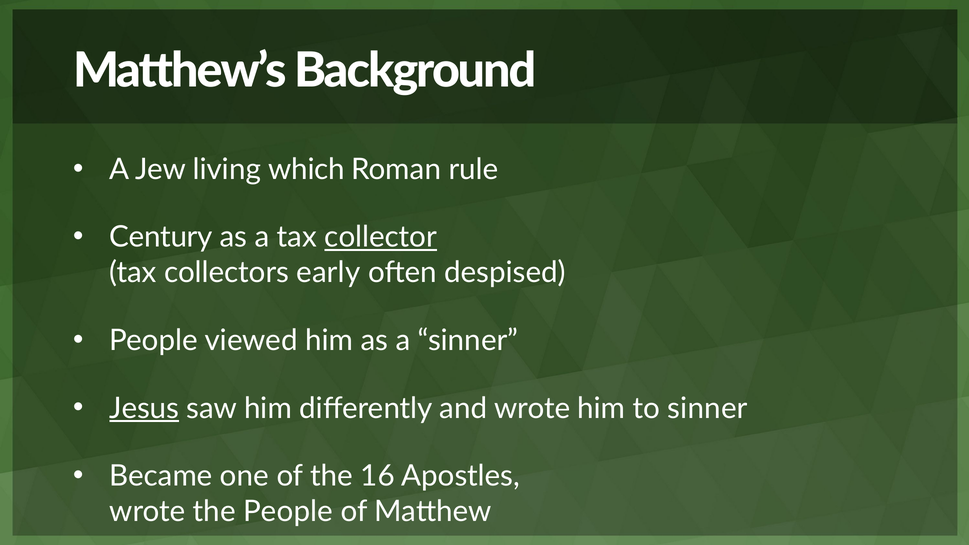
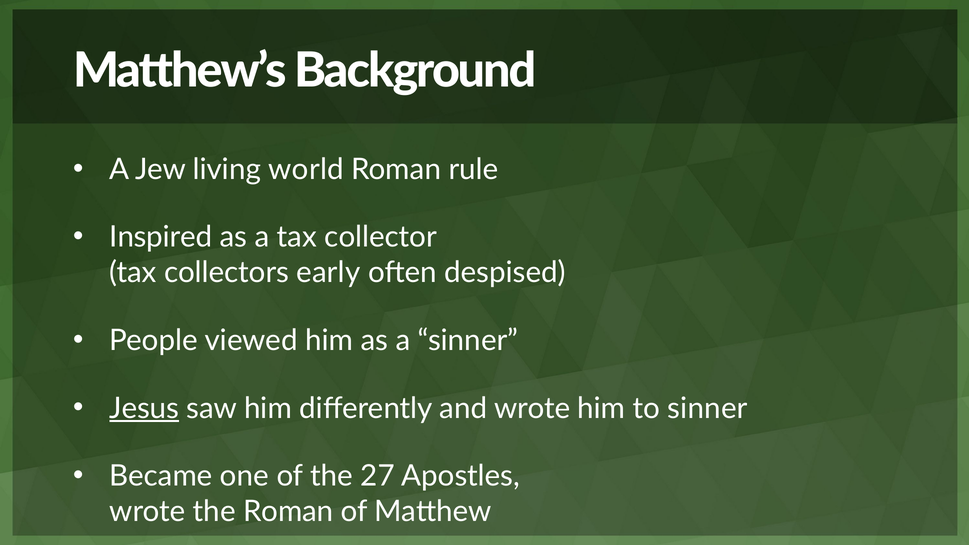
which: which -> world (306, 169)
Century: Century -> Inspired (161, 237)
collector underline: present -> none (381, 237)
16: 16 -> 27 (378, 476)
the People: People -> Roman (288, 512)
